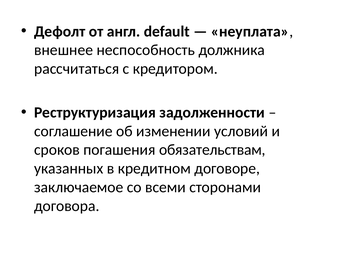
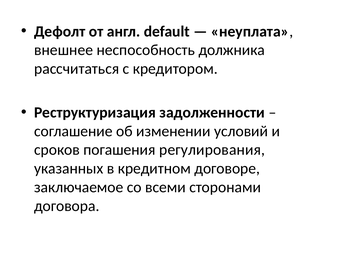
обязательствам: обязательствам -> регулирования (212, 150)
